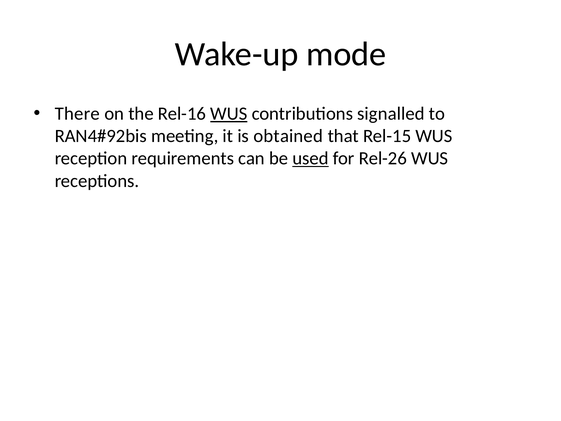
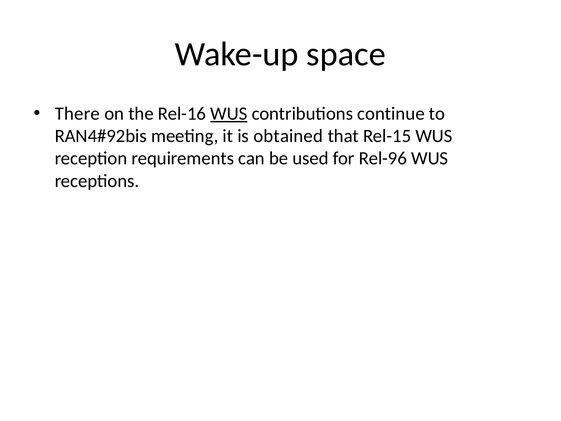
mode: mode -> space (346, 54)
signalled: signalled -> continue (391, 114)
used underline: present -> none (310, 158)
Rel-26: Rel-26 -> Rel-96 (383, 158)
